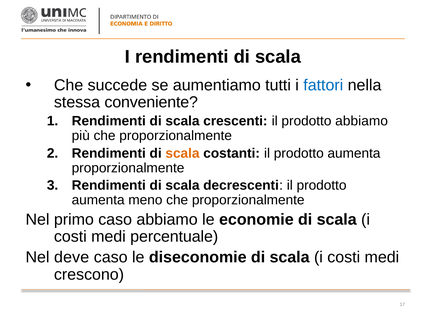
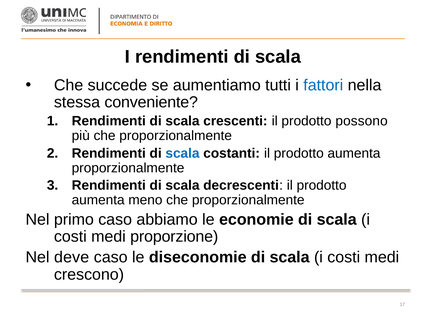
prodotto abbiamo: abbiamo -> possono (362, 121)
scala colour: orange -> blue (182, 154)
percentuale: percentuale -> proporzione (174, 237)
